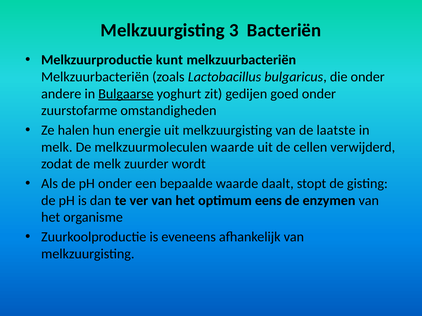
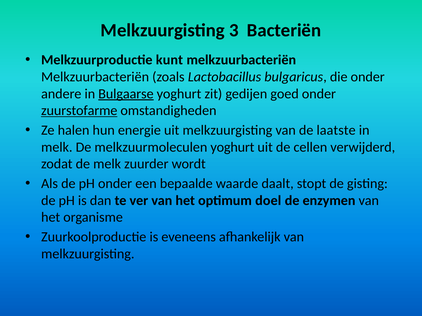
zuurstofarme underline: none -> present (79, 111)
melkzuurmoleculen waarde: waarde -> yoghurt (232, 147)
eens: eens -> doel (268, 201)
